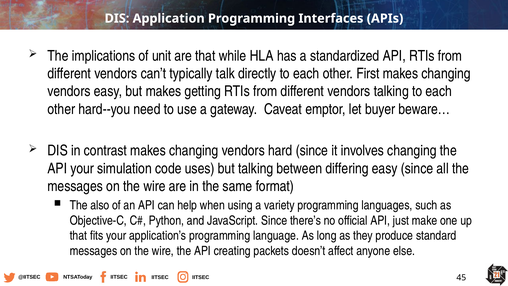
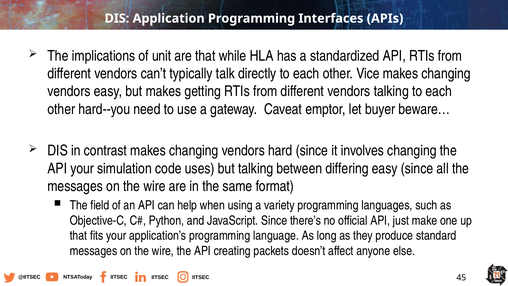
First: First -> Vice (368, 74)
also: also -> field (100, 205)
